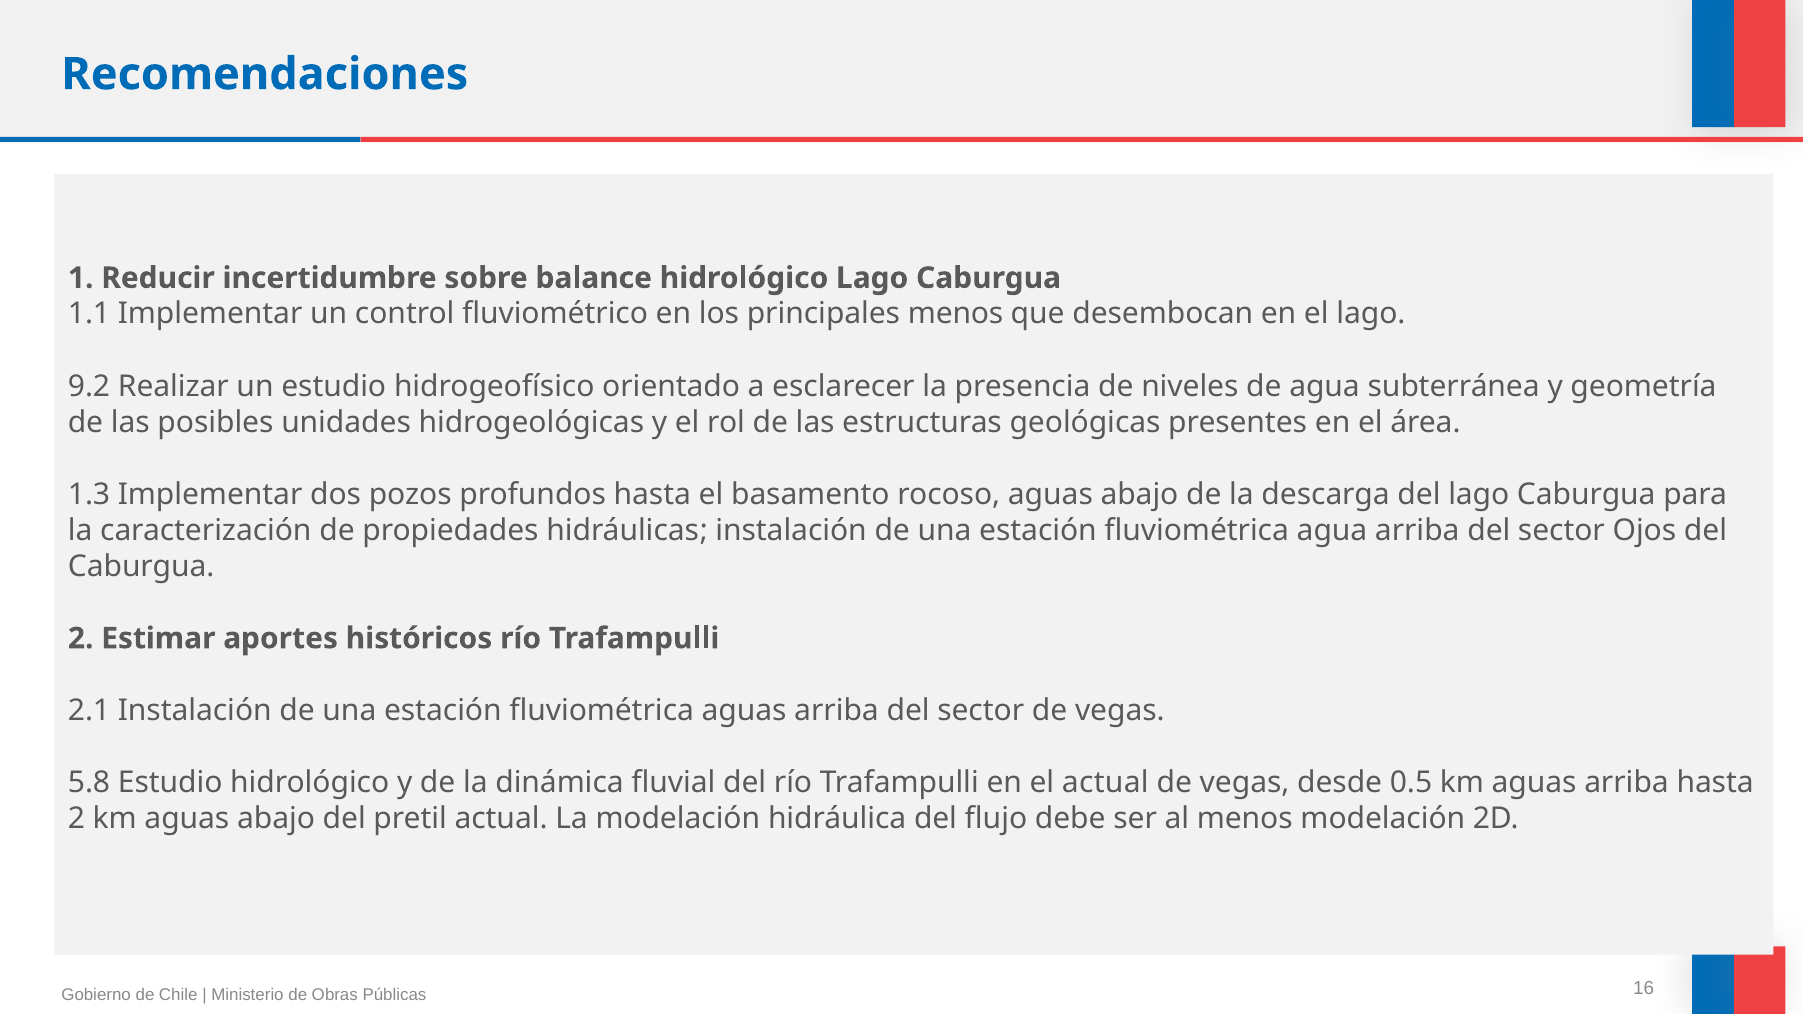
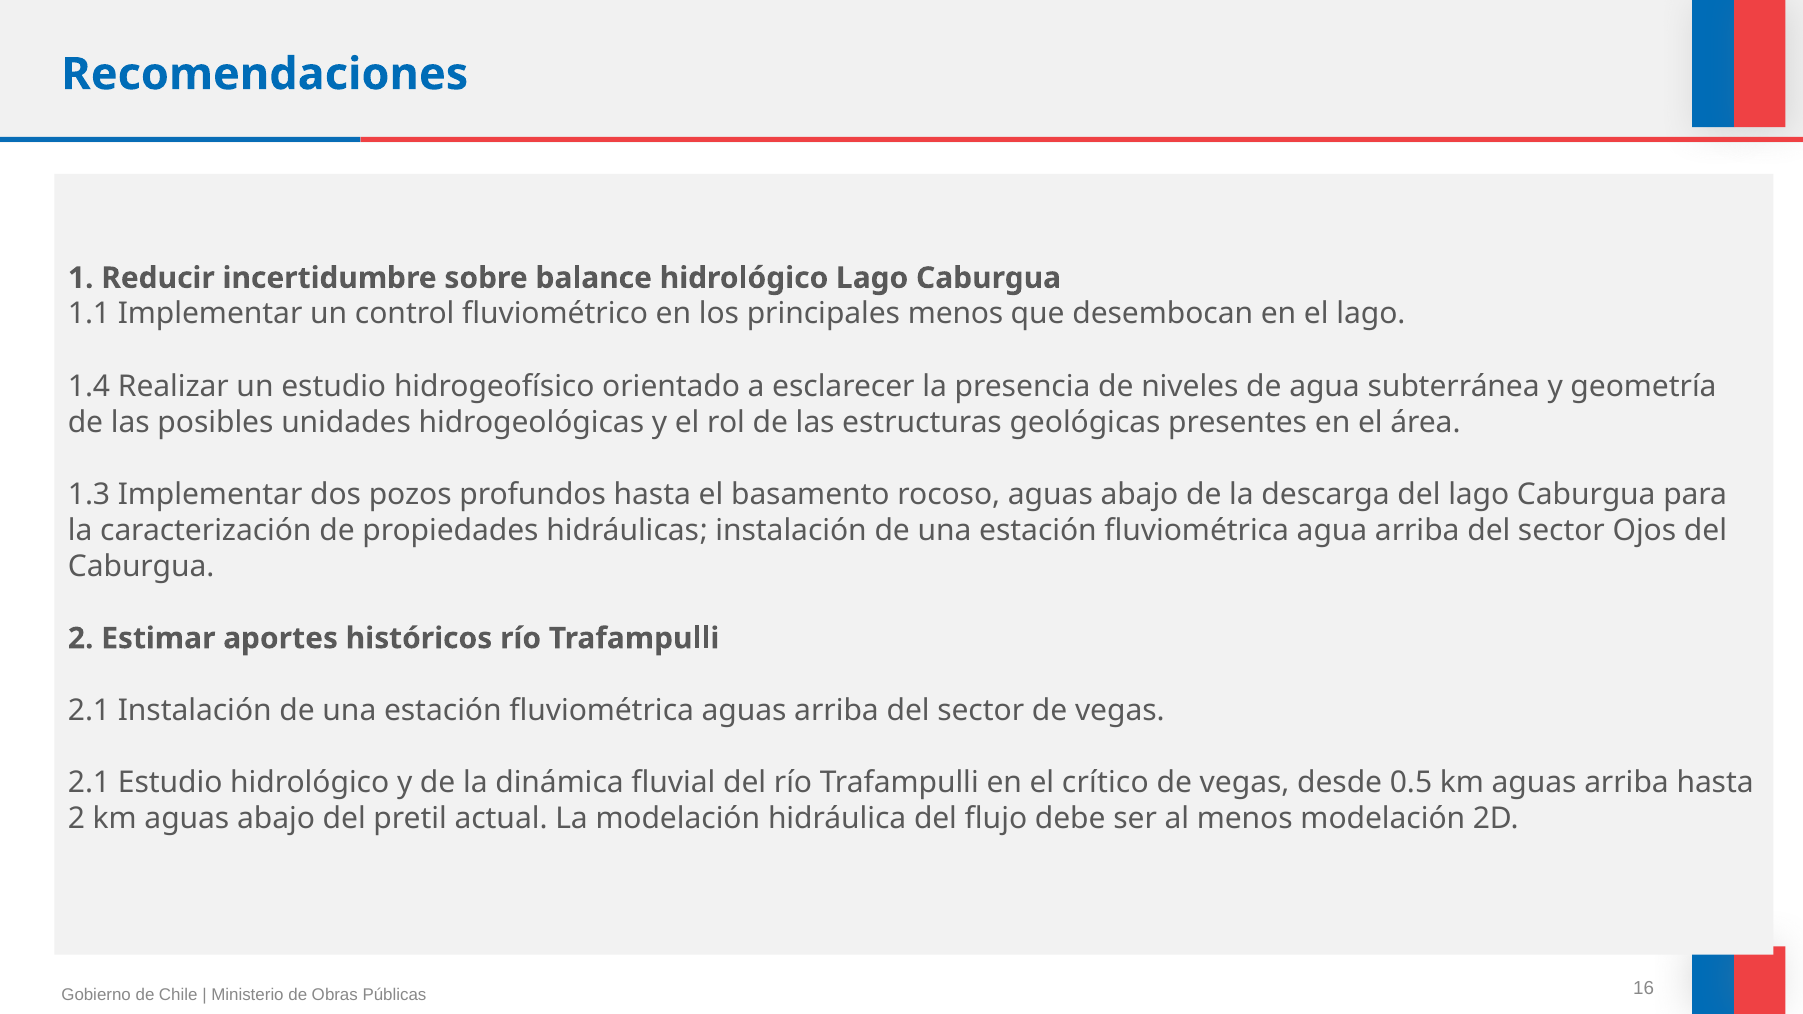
9.2: 9.2 -> 1.4 (89, 386)
5.8: 5.8 -> 2.1 (89, 783)
el actual: actual -> crítico (1105, 783)
